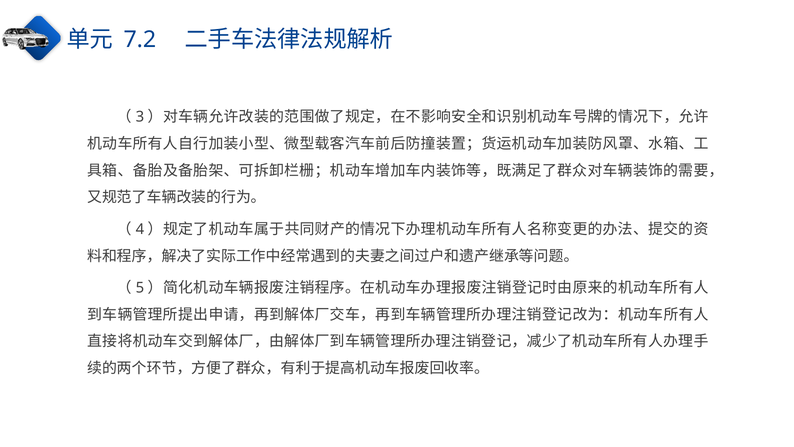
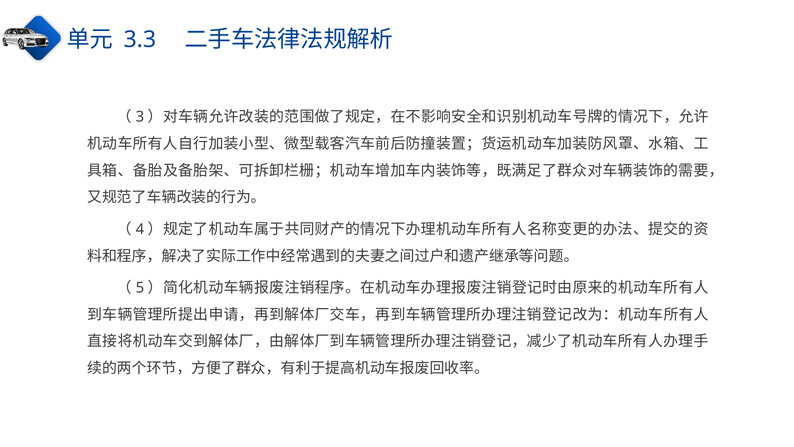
7.2: 7.2 -> 3.3 (140, 39)
